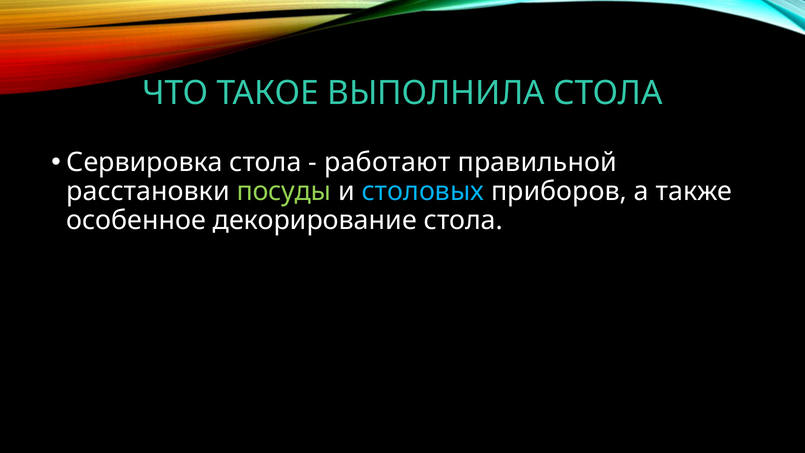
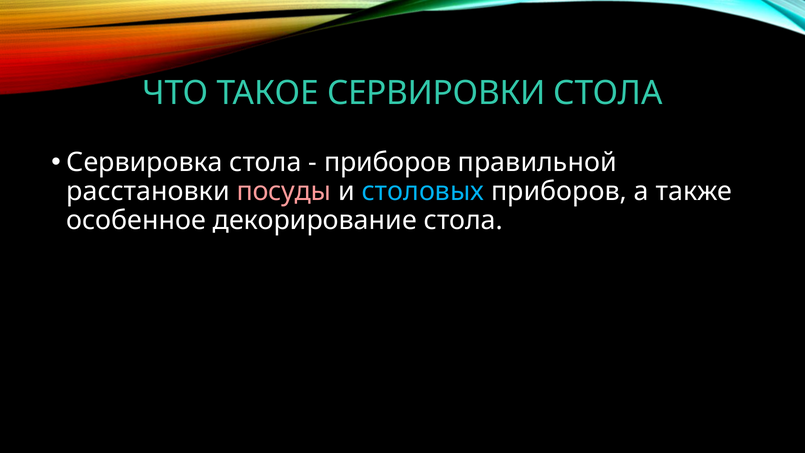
ВЫПОЛНИЛА: ВЫПОЛНИЛА -> СЕРВИРОВКИ (436, 93)
работают: работают -> приборов (388, 162)
посуды colour: light green -> pink (284, 191)
